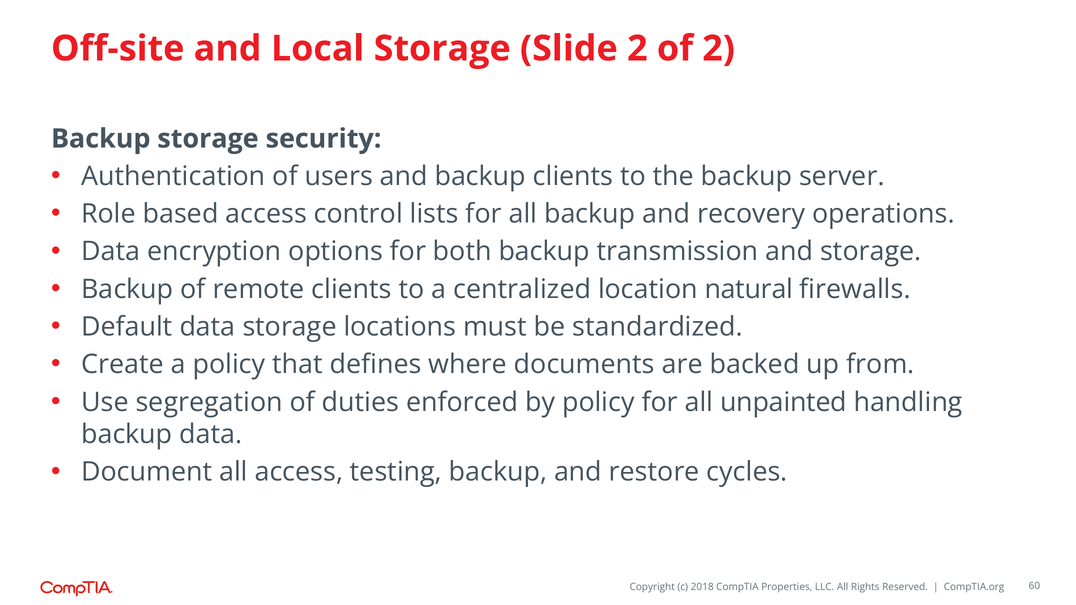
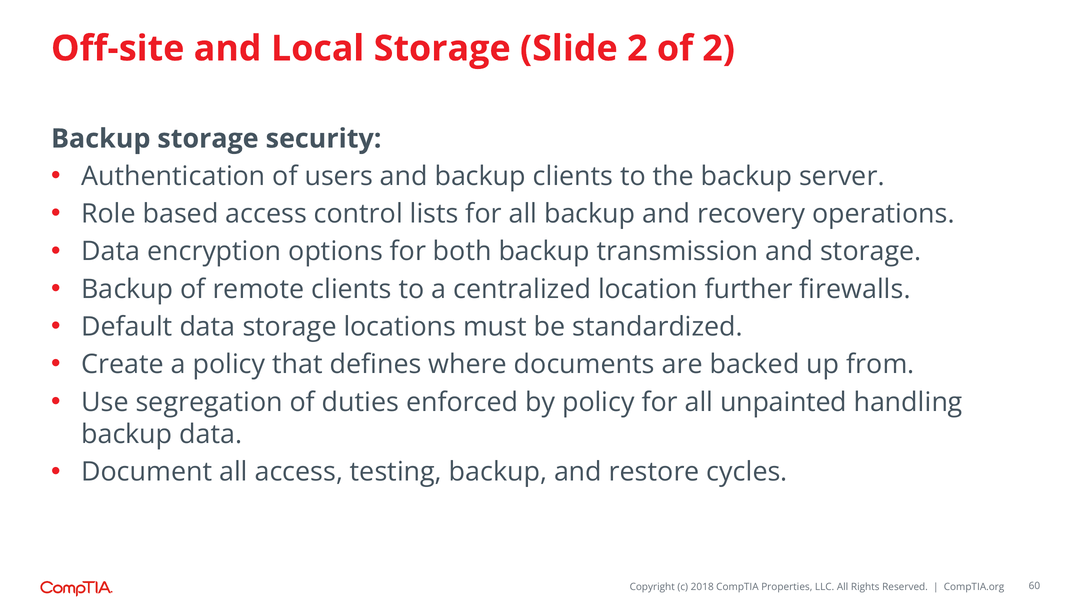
natural: natural -> further (749, 289)
